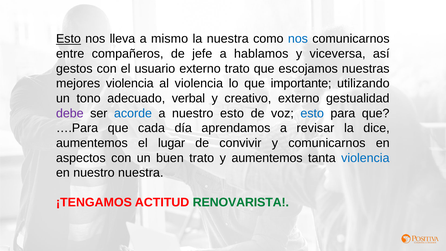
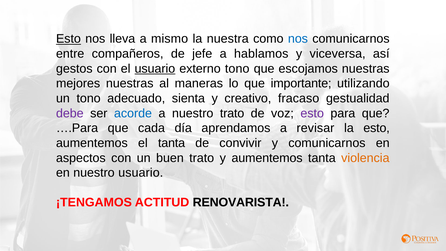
usuario underline: none -> present (155, 69)
externo trato: trato -> tono (237, 69)
mejores violencia: violencia -> nuestras (130, 83)
al violencia: violencia -> maneras (199, 83)
verbal: verbal -> sienta (188, 98)
creativo externo: externo -> fracaso (299, 98)
nuestro esto: esto -> trato (232, 113)
esto colour: blue -> purple (312, 113)
la dice: dice -> esto (377, 128)
el lugar: lugar -> tanta (172, 143)
violencia colour: blue -> orange (365, 158)
nuestro nuestra: nuestra -> usuario (141, 173)
RENOVARISTA colour: green -> black (241, 202)
